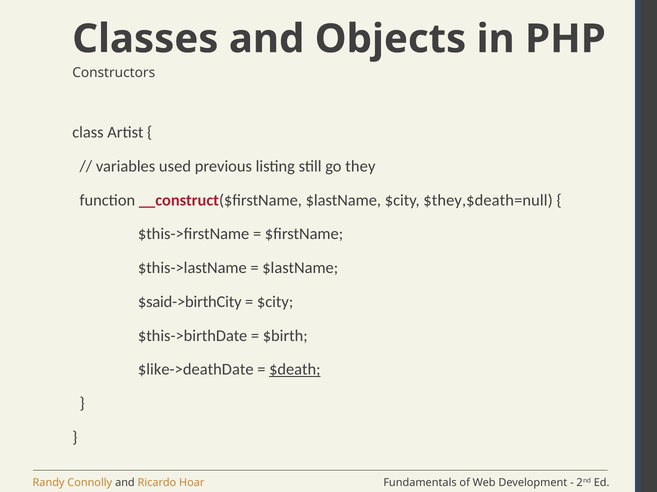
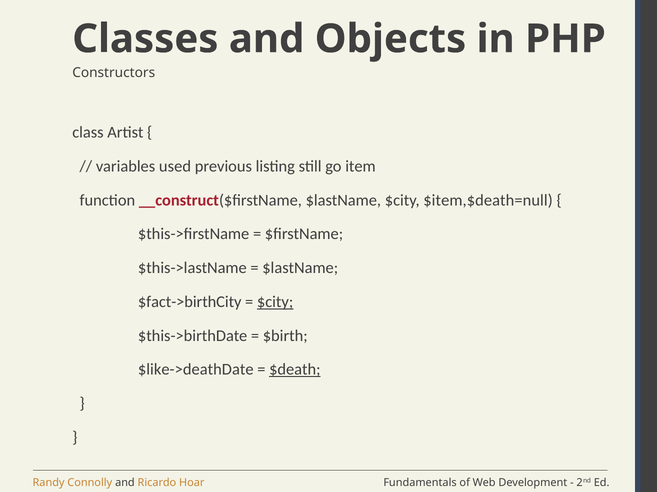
they: they -> item (360, 167)
$they,$death=null: $they,$death=null -> $item,$death=null (488, 200)
$said->birthCity: $said->birthCity -> $fact->birthCity (190, 302)
$city underline: none -> present (275, 302)
